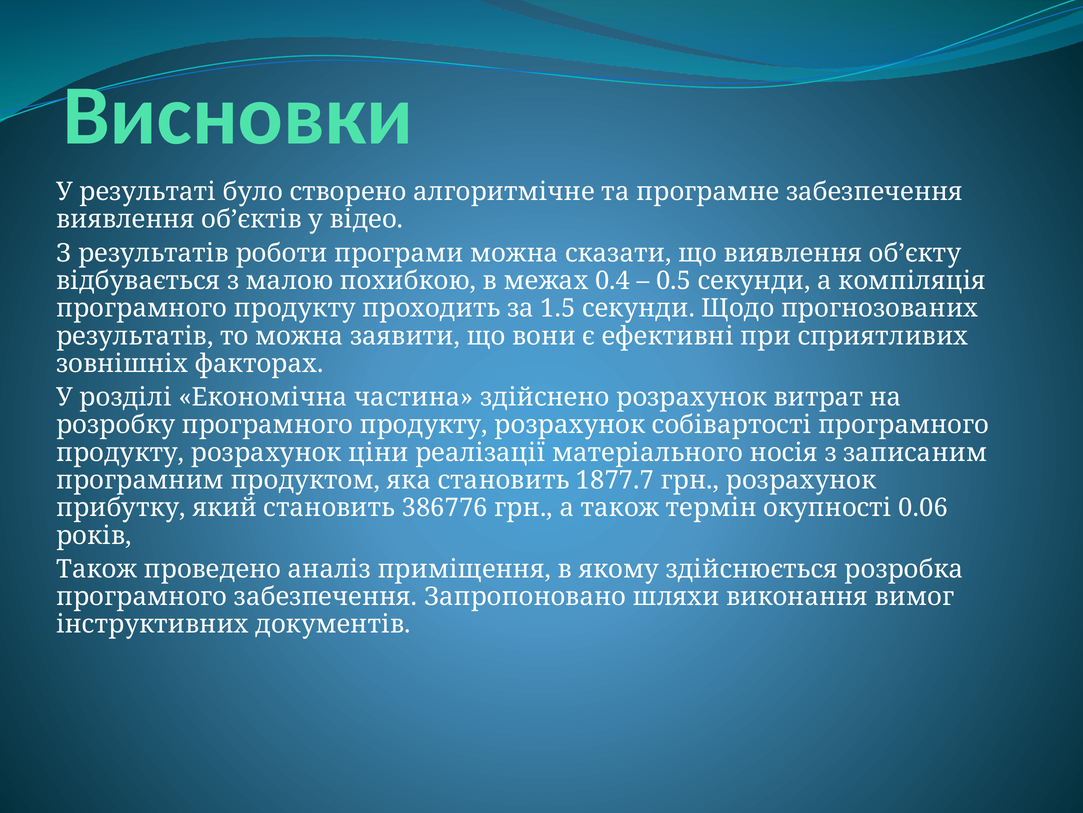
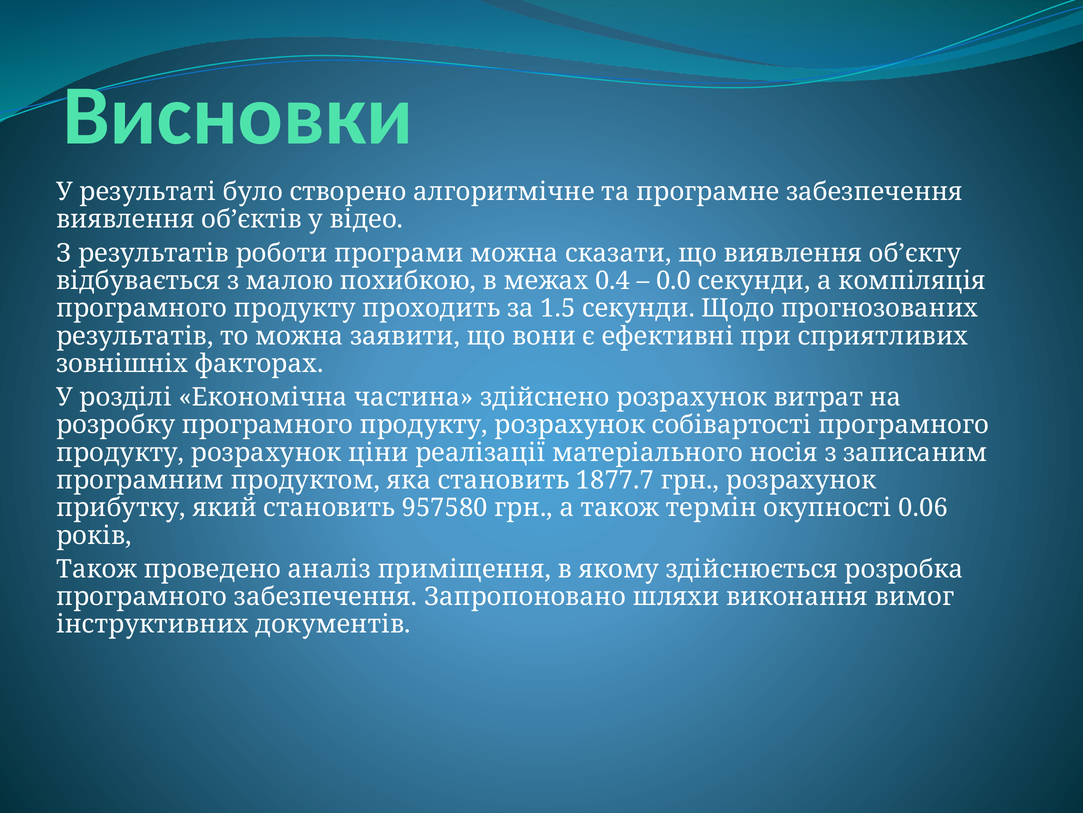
0.5: 0.5 -> 0.0 (674, 281)
386776: 386776 -> 957580 (445, 507)
